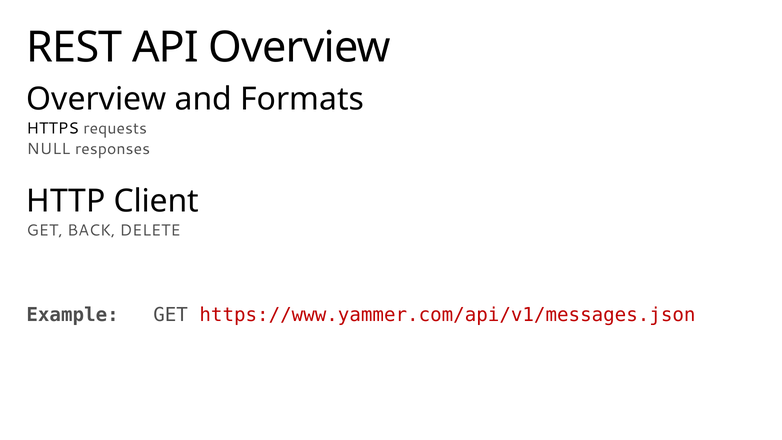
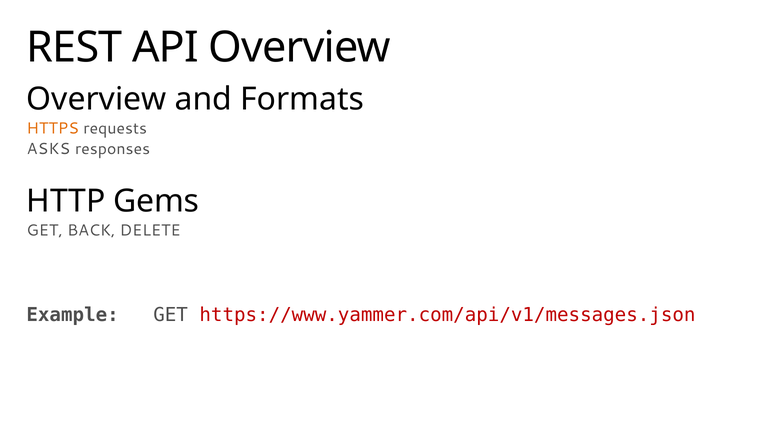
HTTPS colour: black -> orange (53, 128)
NULL: NULL -> ASKS (48, 149)
Client: Client -> Gems (156, 201)
